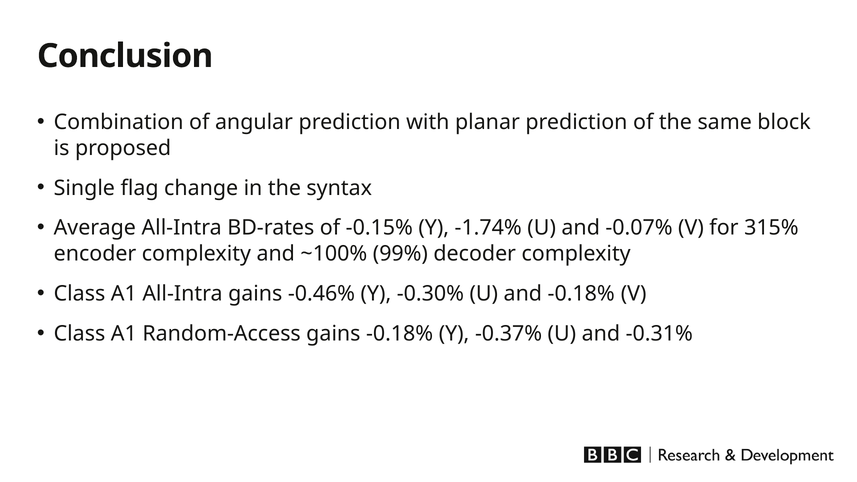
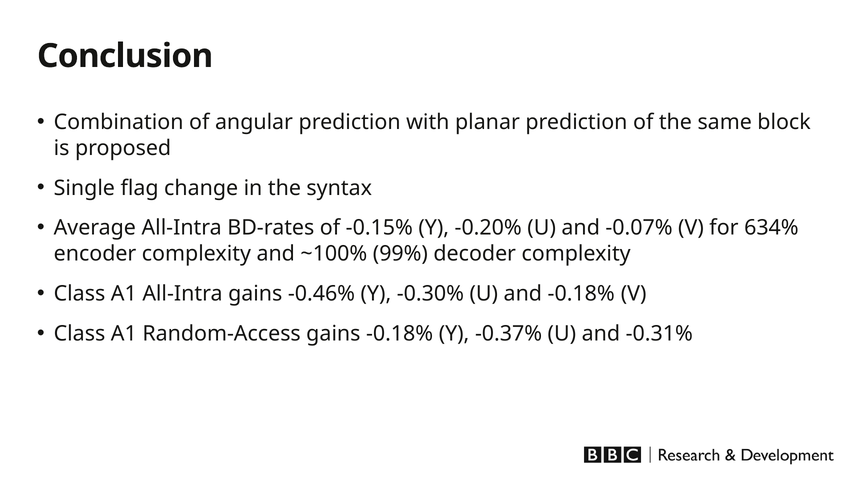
-1.74%: -1.74% -> -0.20% (488, 228)
315%: 315% -> 634% (771, 228)
